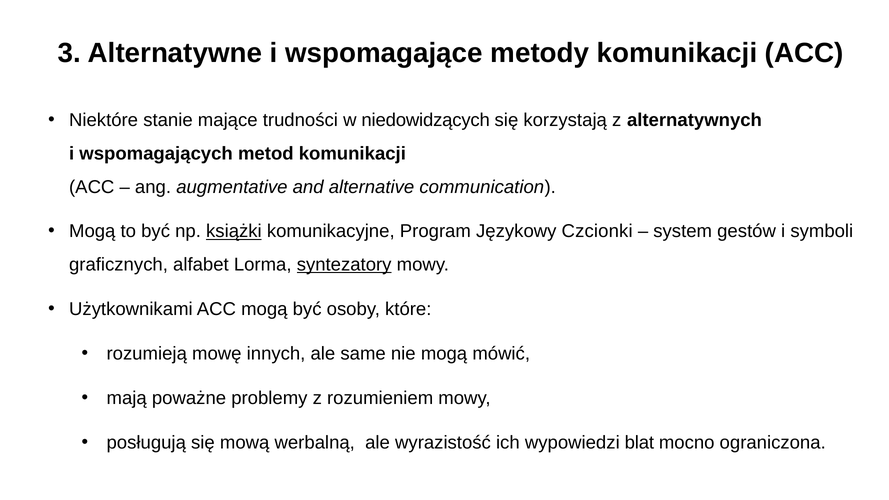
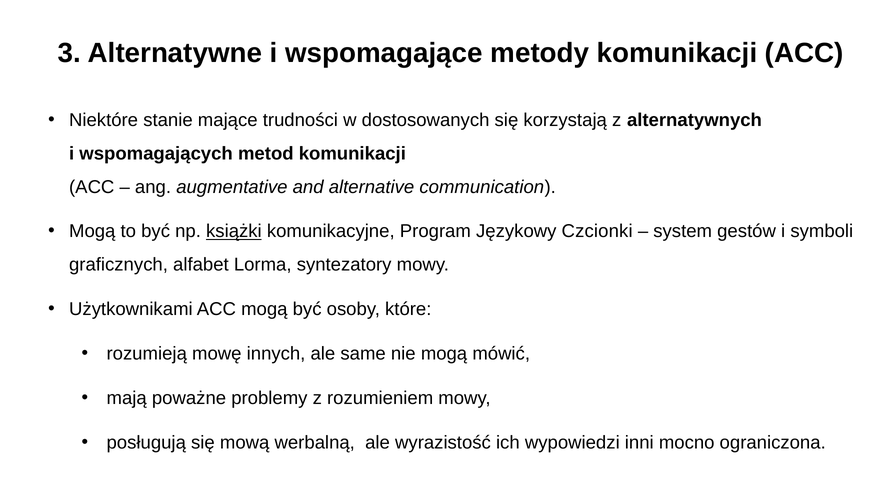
niedowidzących: niedowidzących -> dostosowanych (426, 120)
syntezatory underline: present -> none (344, 265)
blat: blat -> inni (639, 443)
